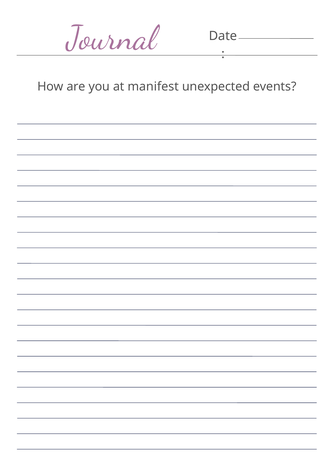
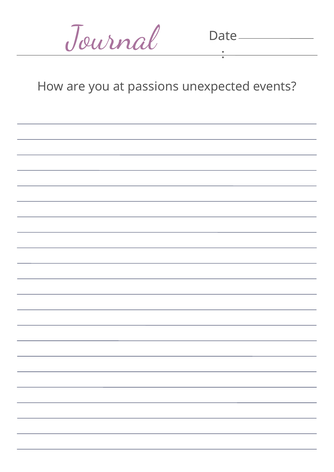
manifest: manifest -> passions (153, 87)
